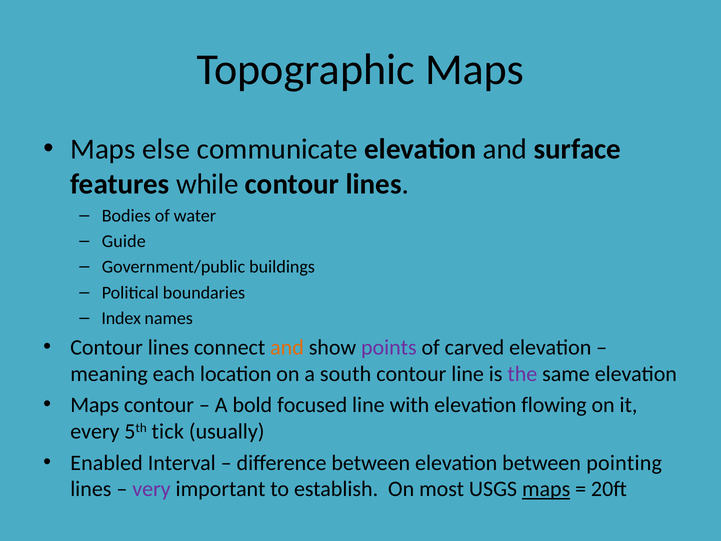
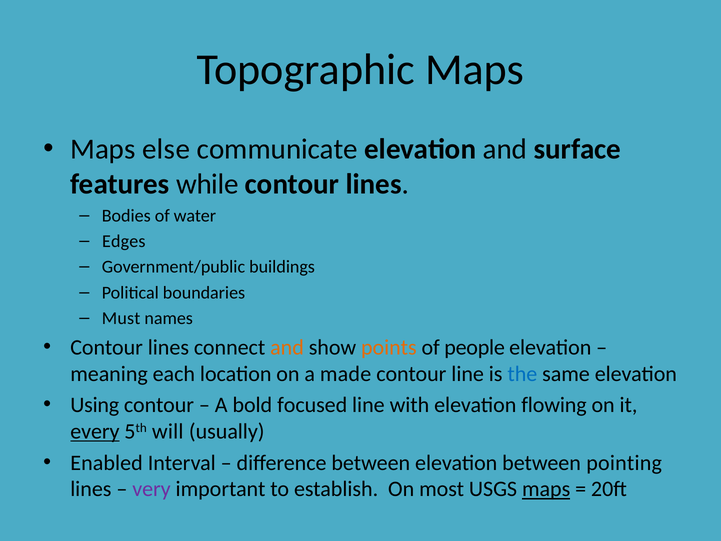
Guide: Guide -> Edges (124, 241)
Index: Index -> Must (121, 318)
points colour: purple -> orange (389, 347)
carved: carved -> people (475, 347)
south: south -> made (346, 374)
the colour: purple -> blue (522, 374)
Maps: Maps -> Using (95, 405)
every underline: none -> present (95, 431)
tick: tick -> will (168, 431)
